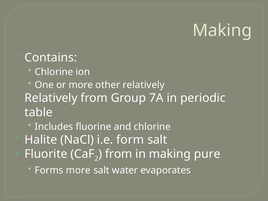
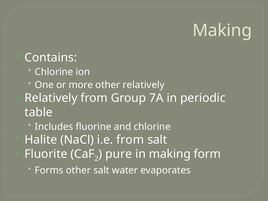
i.e form: form -> from (130, 140)
from: from -> pure (119, 154)
pure: pure -> form (207, 154)
Forms more: more -> other (78, 170)
